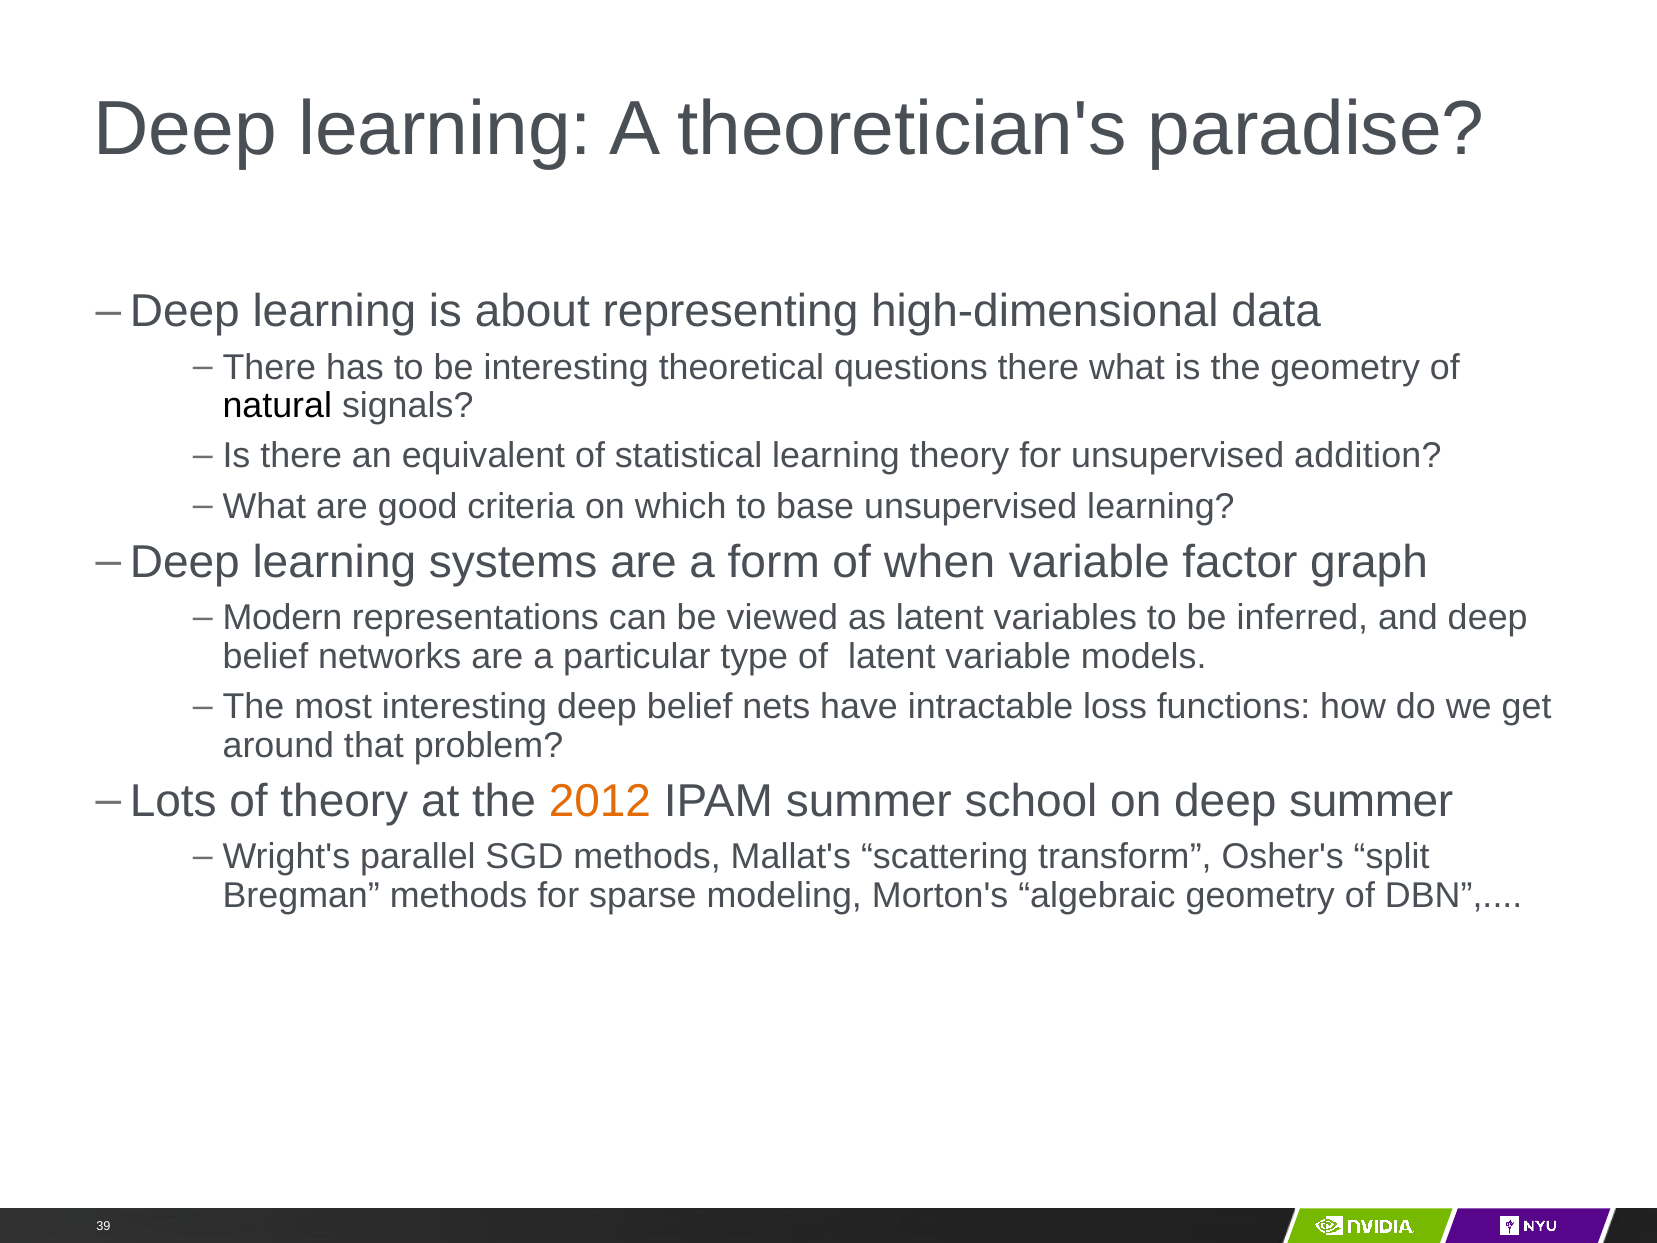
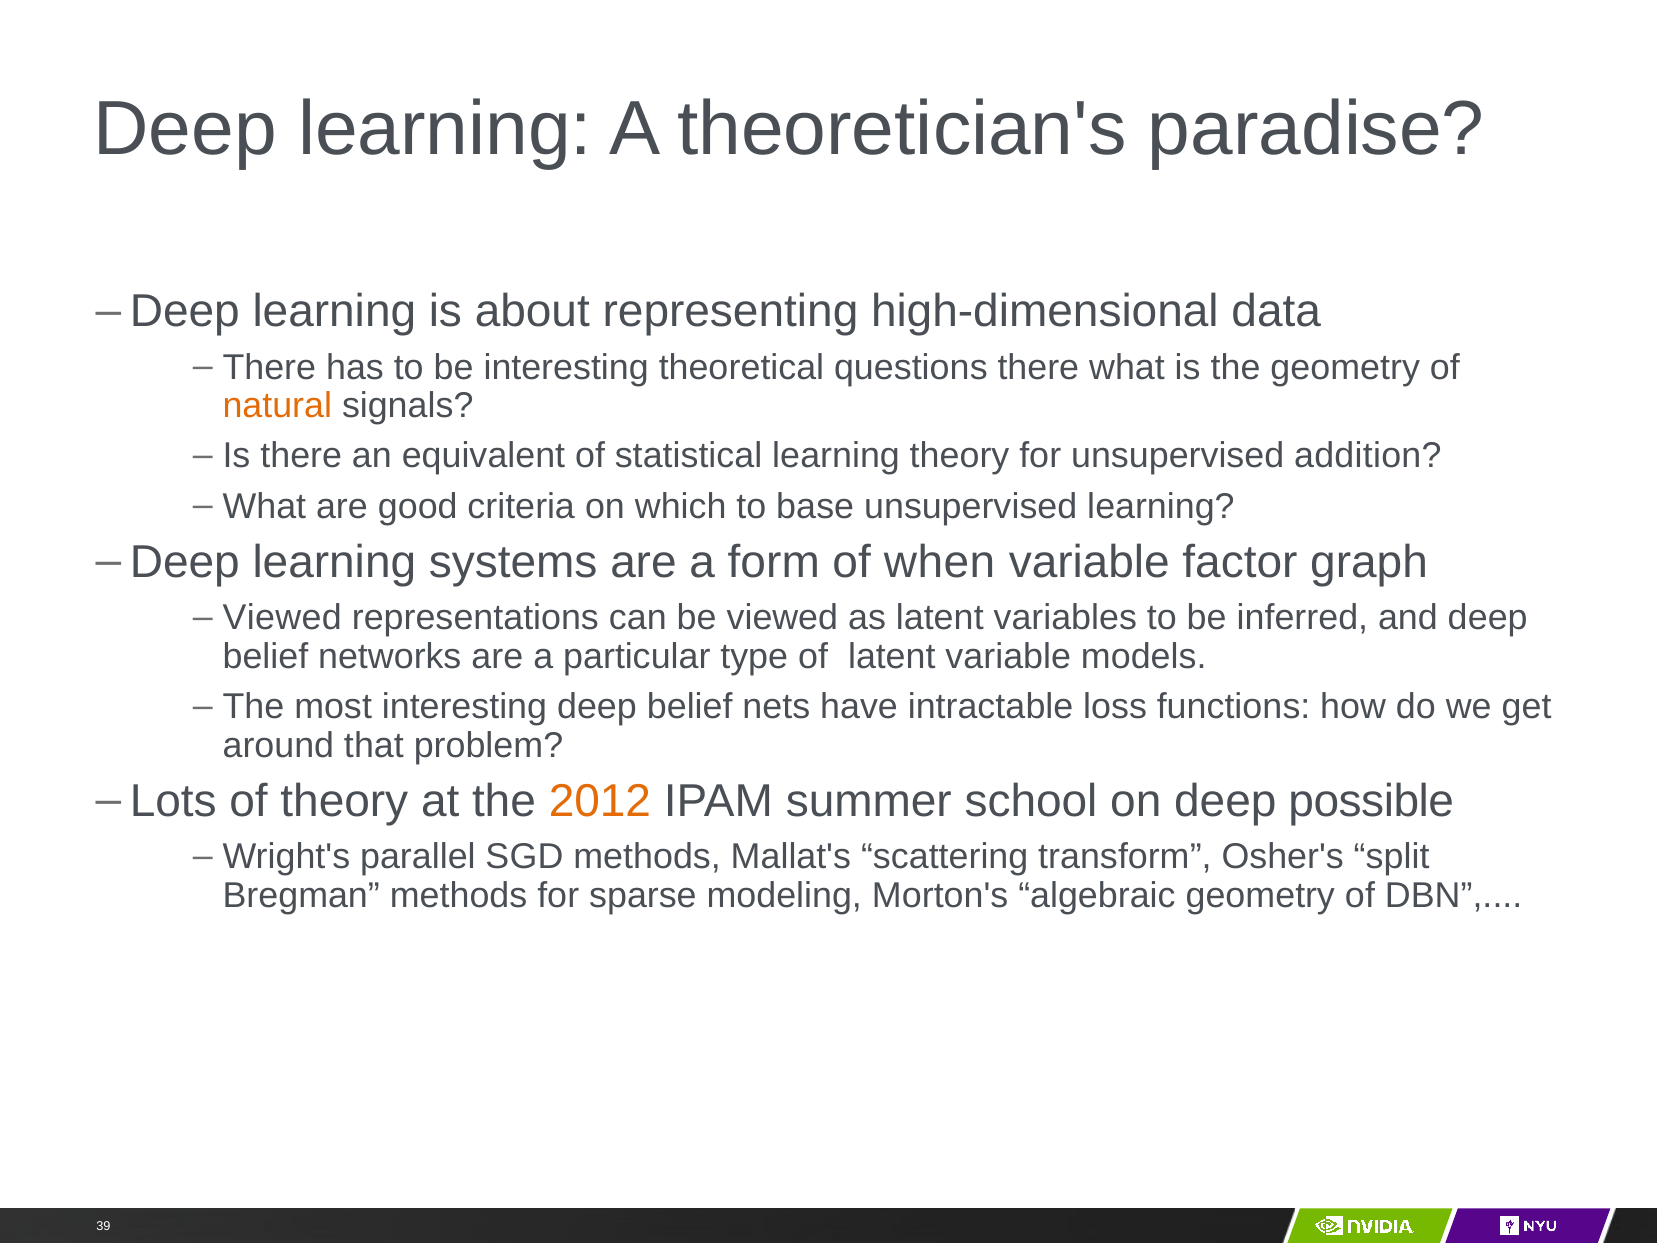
natural colour: black -> orange (277, 406)
Modern: Modern -> Viewed (282, 618)
deep summer: summer -> possible (1371, 801)
